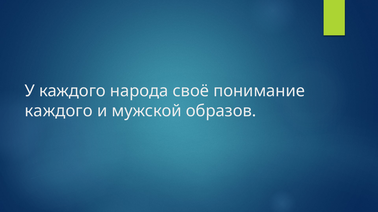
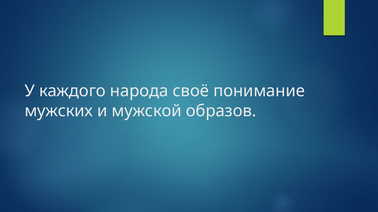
каждого: каждого -> мужских (59, 111)
